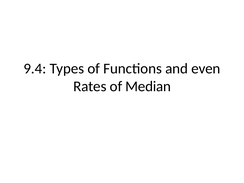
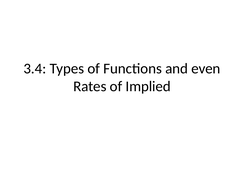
9.4: 9.4 -> 3.4 (35, 69)
Median: Median -> Implied (148, 86)
